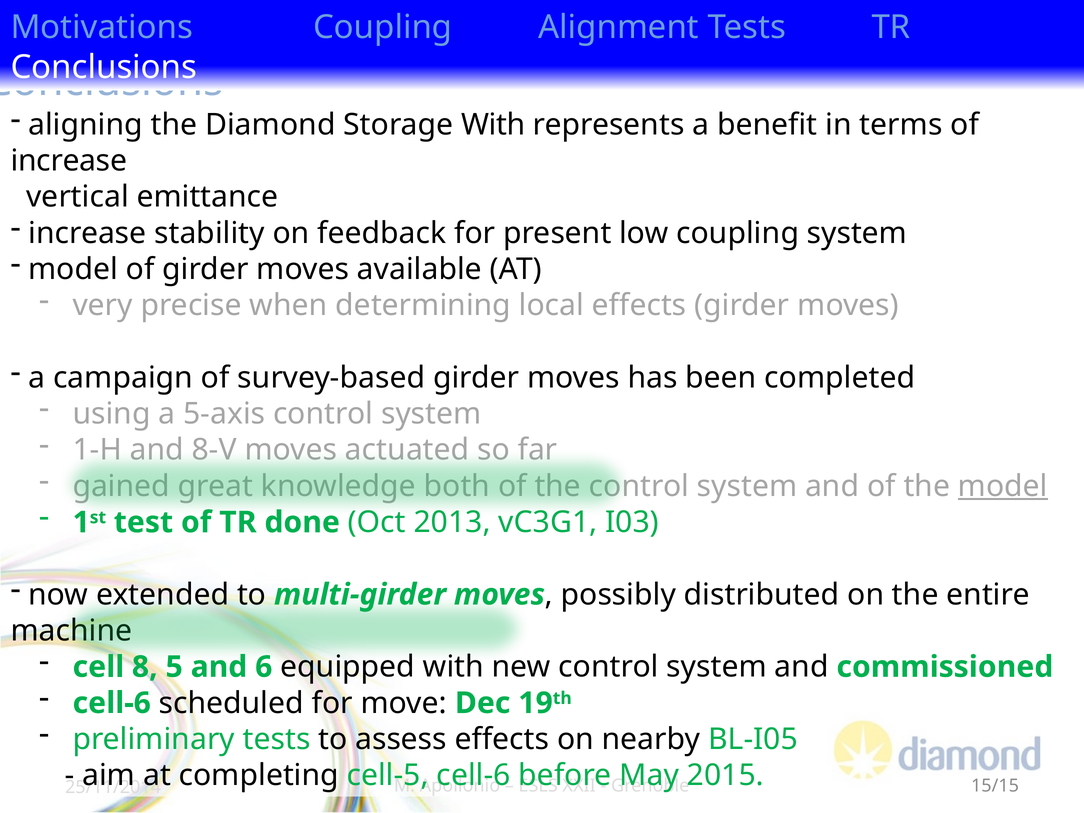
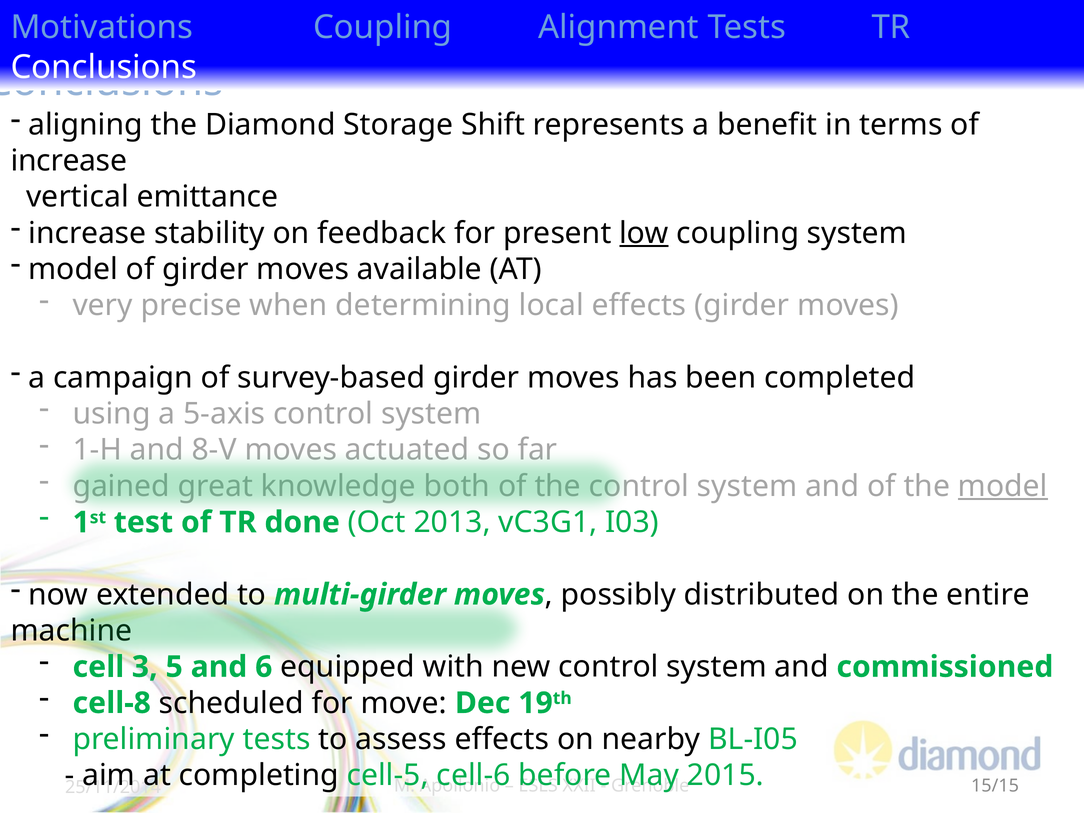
Storage With: With -> Shift (493, 125)
low underline: none -> present (644, 233)
8: 8 -> 3 (145, 667)
cell-6: cell-6 -> cell-8 (112, 703)
